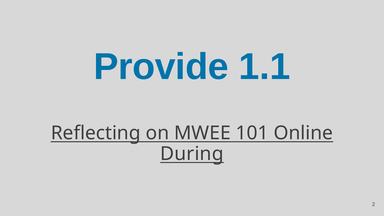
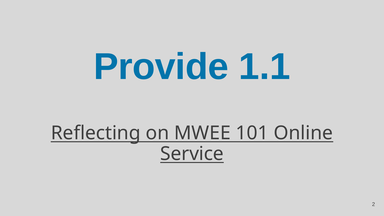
During: During -> Service (192, 154)
